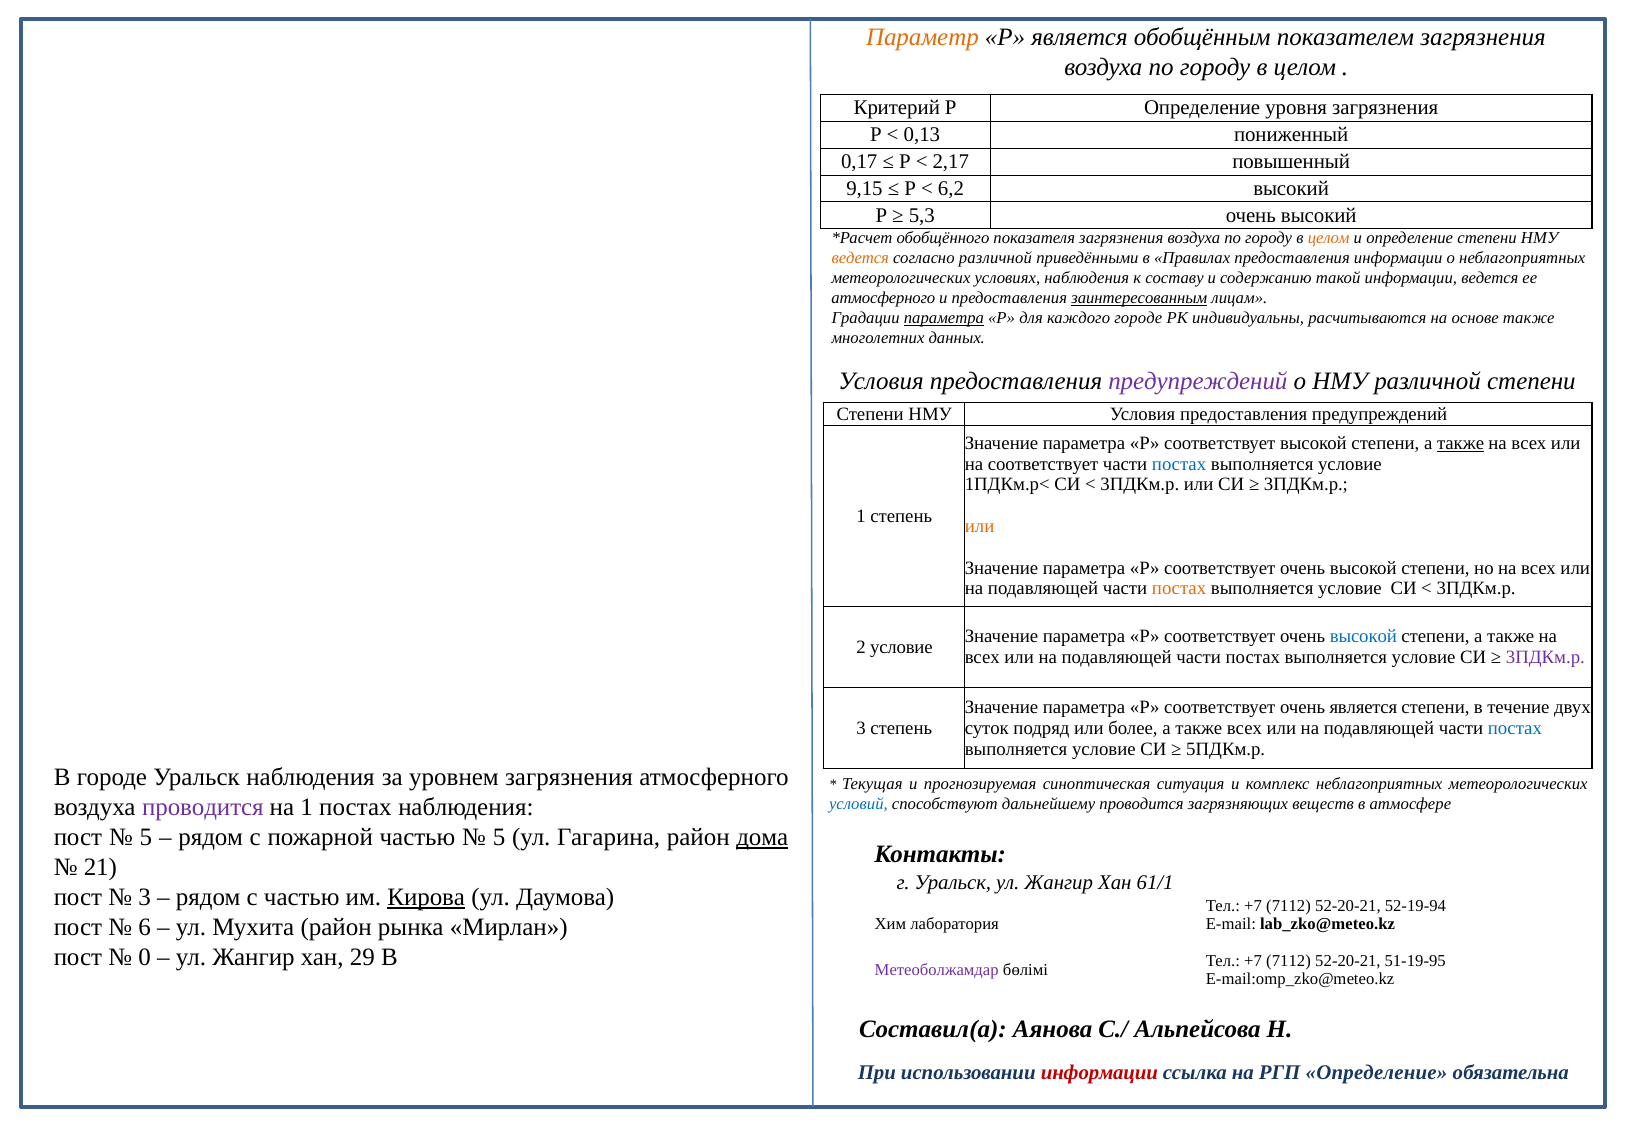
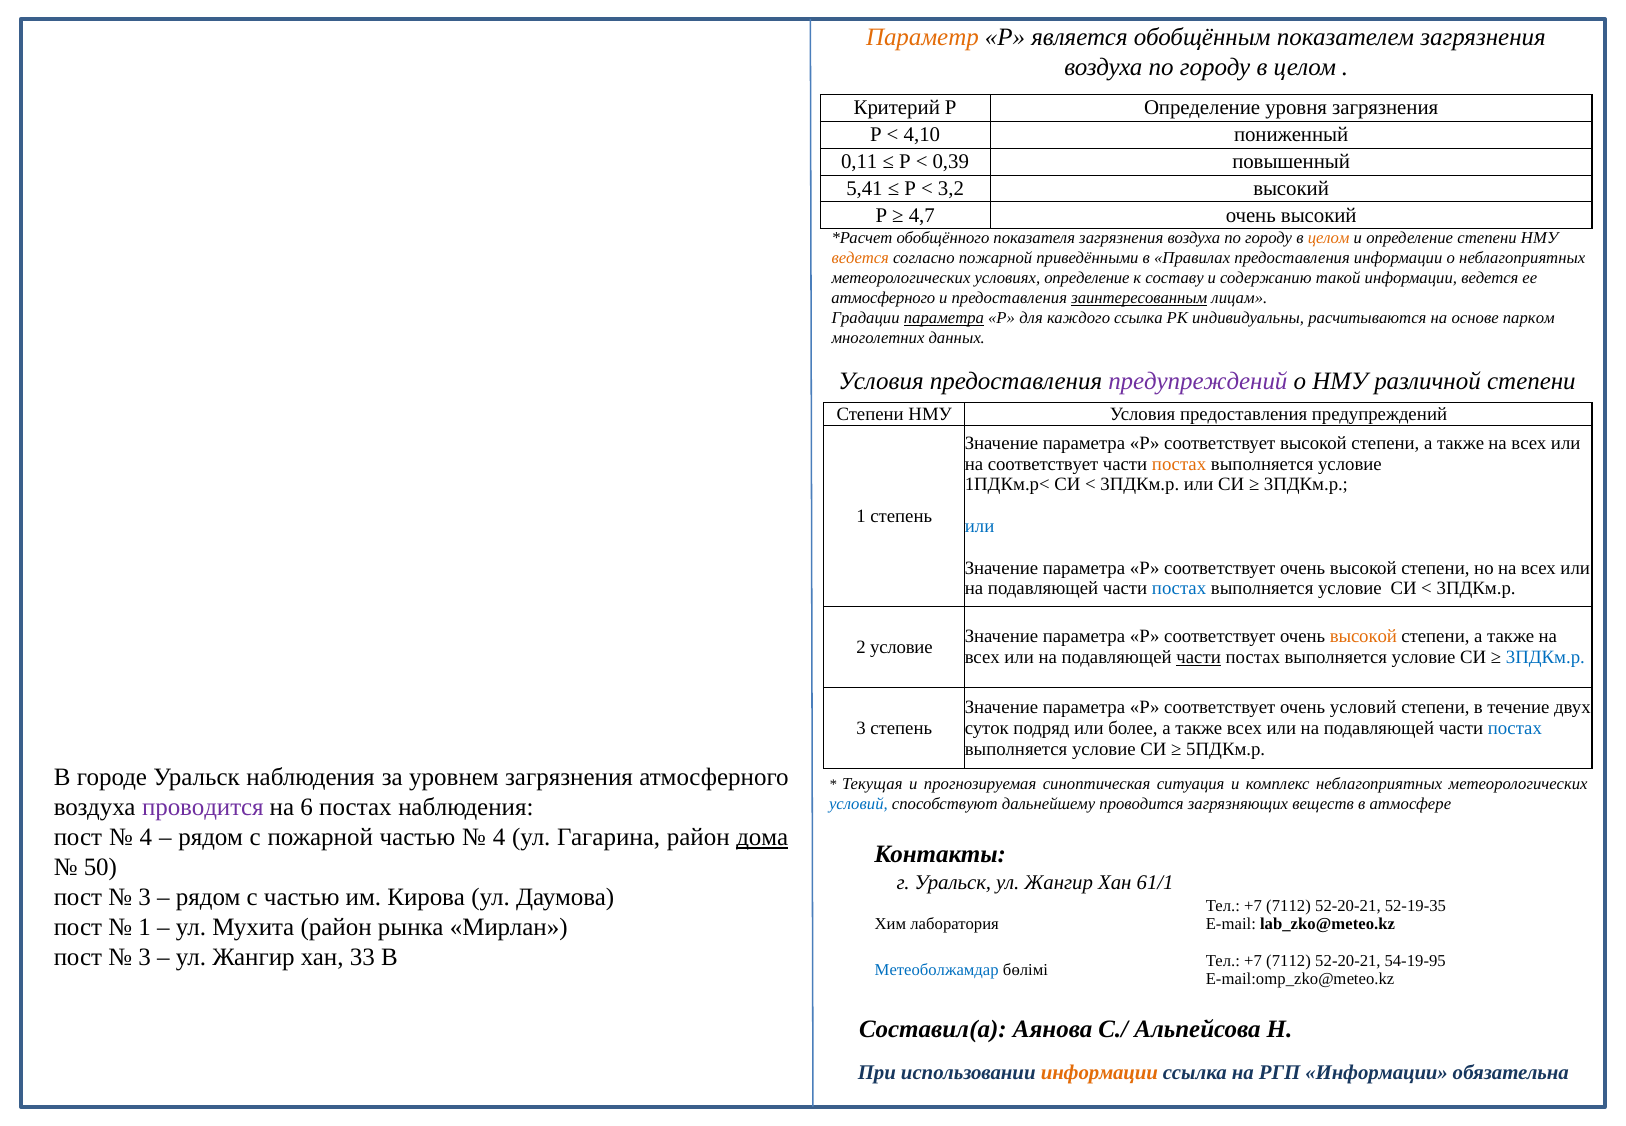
0,13: 0,13 -> 4,10 (922, 135)
0,17: 0,17 -> 0,11 (859, 161)
2,17: 2,17 -> 0,39 (951, 161)
9,15: 9,15 -> 5,41 (864, 188)
6,2: 6,2 -> 3,2 (951, 188)
5,3: 5,3 -> 4,7 (922, 215)
согласно различной: различной -> пожарной (996, 258)
условиях наблюдения: наблюдения -> определение (1087, 278)
каждого городе: городе -> ссылка (1138, 318)
основе также: также -> парком (1529, 318)
также underline: present -> none (1461, 443)
постах colour: blue -> orange (1179, 464)
или colour: orange -> blue (980, 526)
постах colour: orange -> blue (1179, 588)
высокой colour: blue -> orange (1363, 636)
части underline: none -> present (1199, 657)
3ПДКм.р colour: purple -> blue (1545, 657)
очень является: является -> условий (1363, 707)
на 1: 1 -> 6 (307, 807)
5: 5 -> 4 (146, 837)
5: 5 -> 4 (499, 837)
21: 21 -> 50 (100, 867)
Кирова underline: present -> none (426, 897)
52-19-94: 52-19-94 -> 52-19-35 (1415, 905)
6: 6 -> 1 (145, 927)
0: 0 -> 3 (145, 957)
29: 29 -> 33 (362, 957)
51-19-95: 51-19-95 -> 54-19-95 (1415, 961)
Метеоболжамдар colour: purple -> blue (937, 970)
информации colour: red -> orange (1099, 1072)
РГП Определение: Определение -> Информации (1377, 1072)
